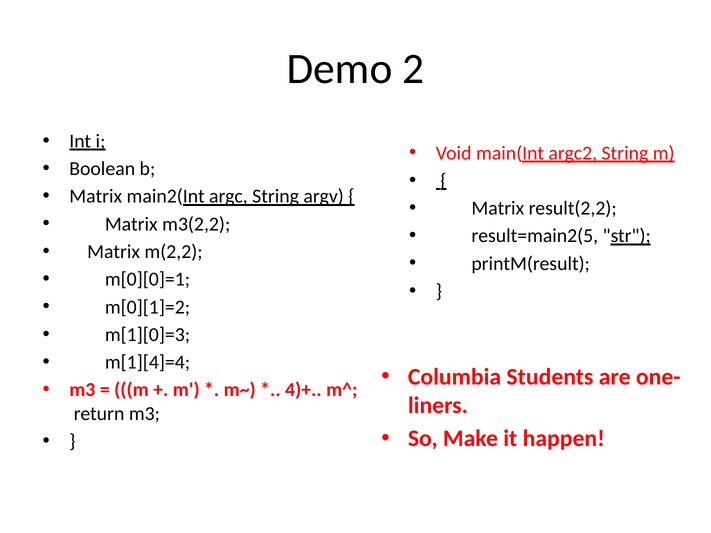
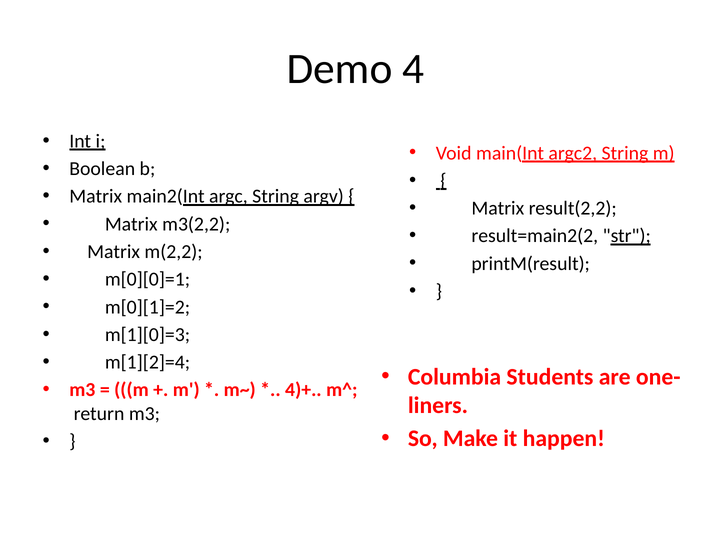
2: 2 -> 4 (413, 69)
result=main2(5: result=main2(5 -> result=main2(2 (535, 236)
m[1][4]=4: m[1][4]=4 -> m[1][2]=4 (147, 362)
